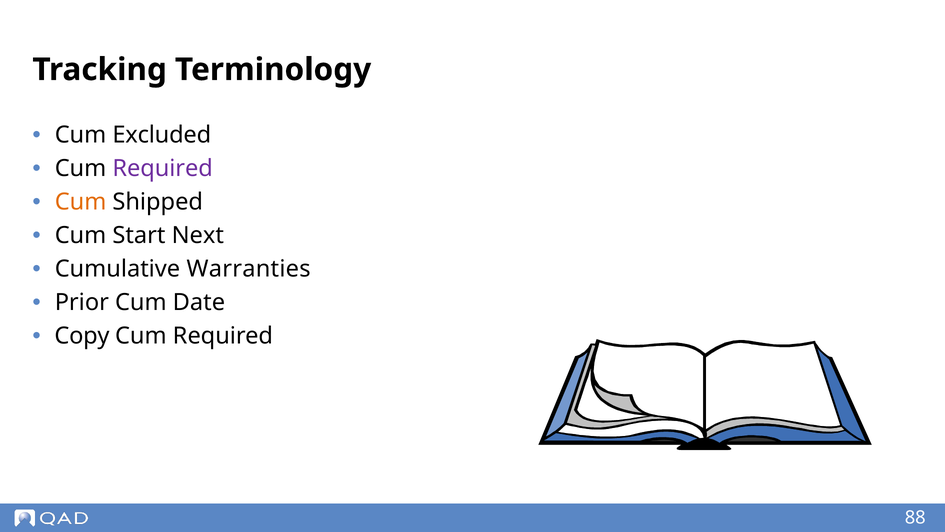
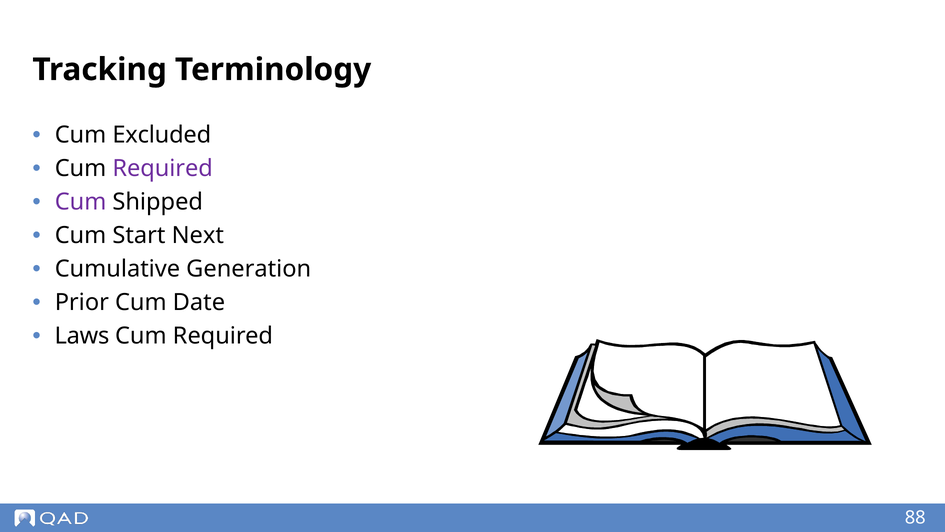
Cum colour: orange -> purple (81, 202)
Warranties: Warranties -> Generation (249, 269)
Copy: Copy -> Laws (82, 336)
